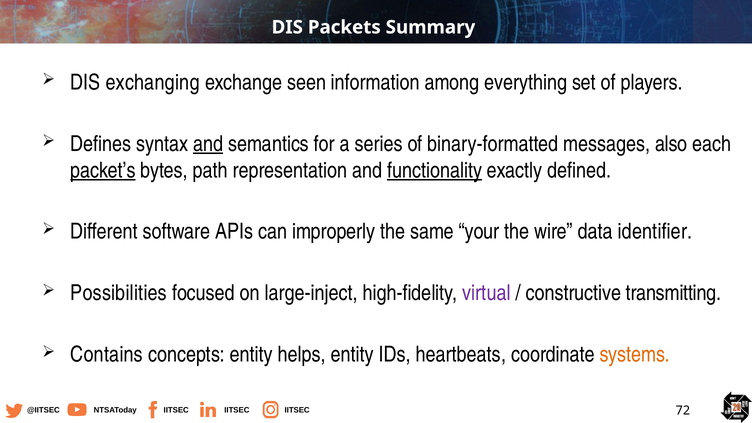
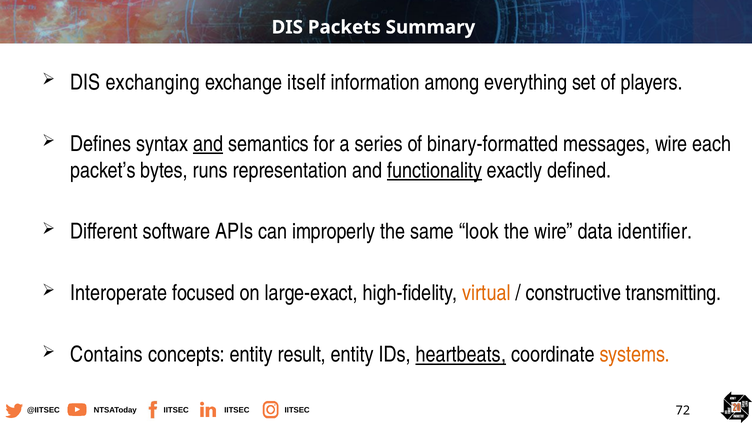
seen: seen -> itself (307, 82)
messages also: also -> wire (671, 144)
packet’s underline: present -> none (103, 170)
path: path -> runs (210, 170)
your: your -> look (479, 232)
Possibilities: Possibilities -> Interoperate (119, 293)
large-inject: large-inject -> large-exact (311, 293)
virtual colour: purple -> orange (486, 293)
helps: helps -> result (302, 355)
heartbeats underline: none -> present (461, 355)
